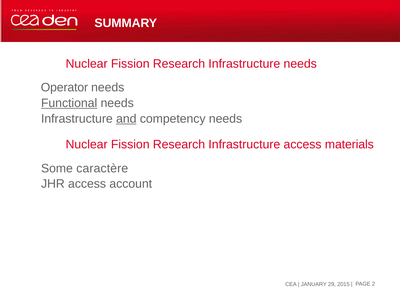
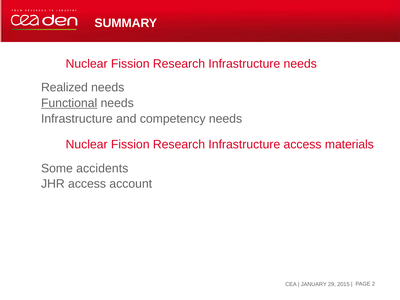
Operator: Operator -> Realized (64, 88)
and underline: present -> none (126, 119)
caractère: caractère -> accidents (102, 168)
